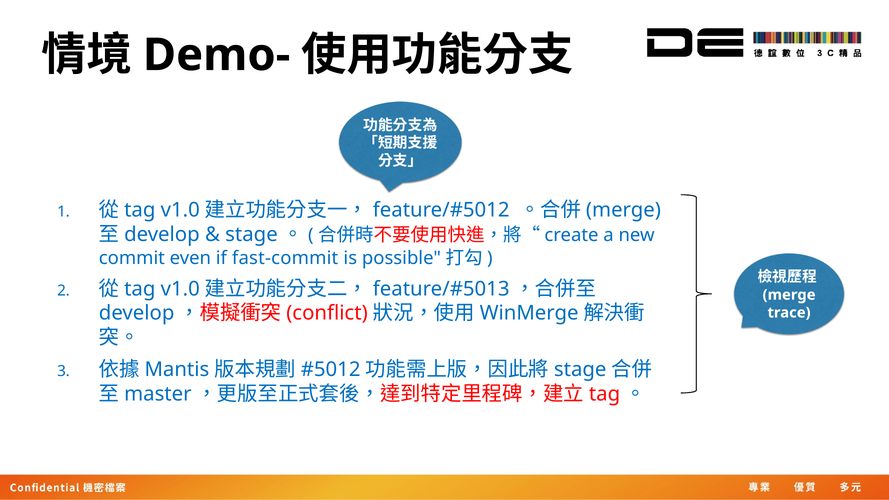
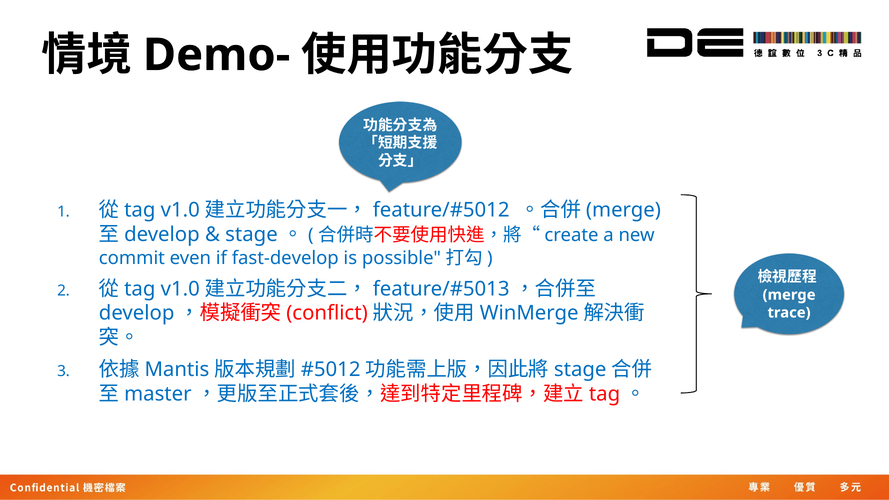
fast-commit: fast-commit -> fast-develop (285, 258)
